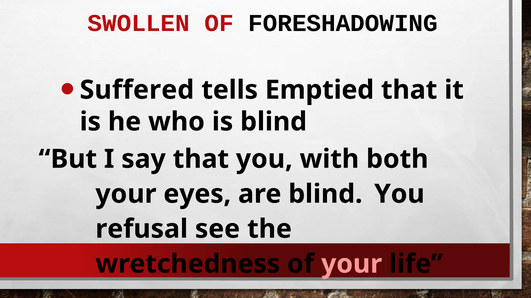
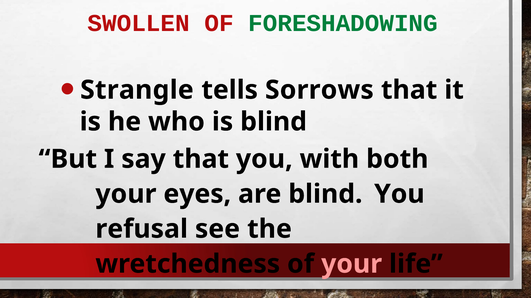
FORESHADOWING colour: black -> green (343, 23)
Suffered: Suffered -> Strangle (137, 90)
Emptied: Emptied -> Sorrows (319, 90)
